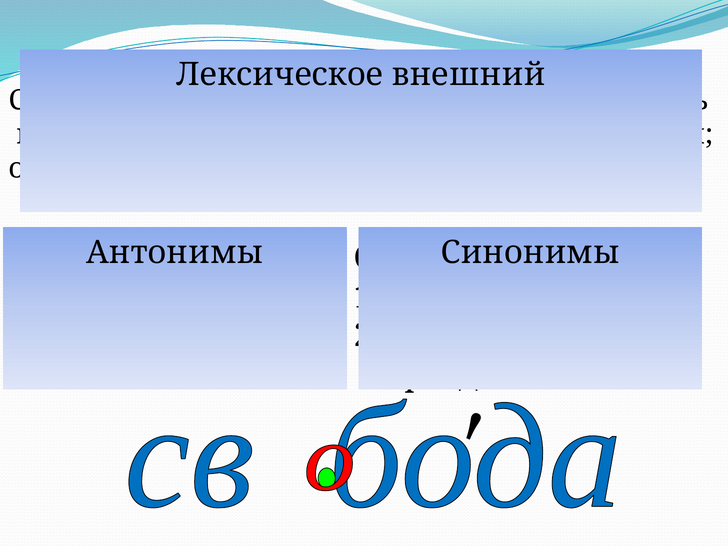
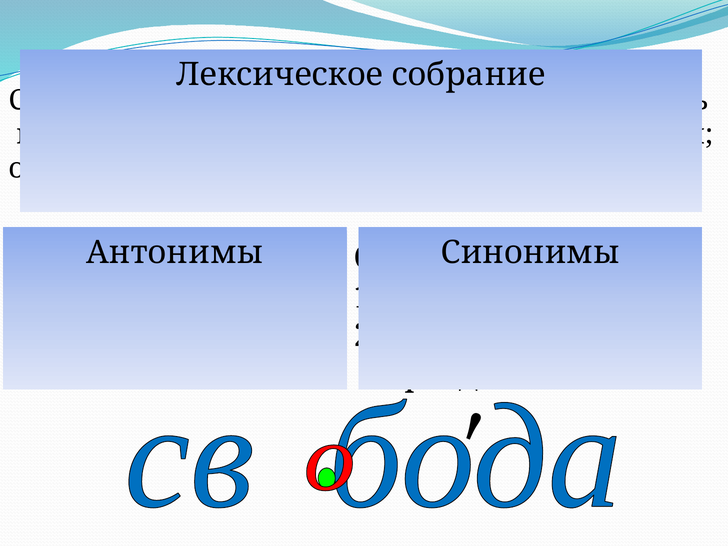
внешний: внешний -> собрание (469, 75)
